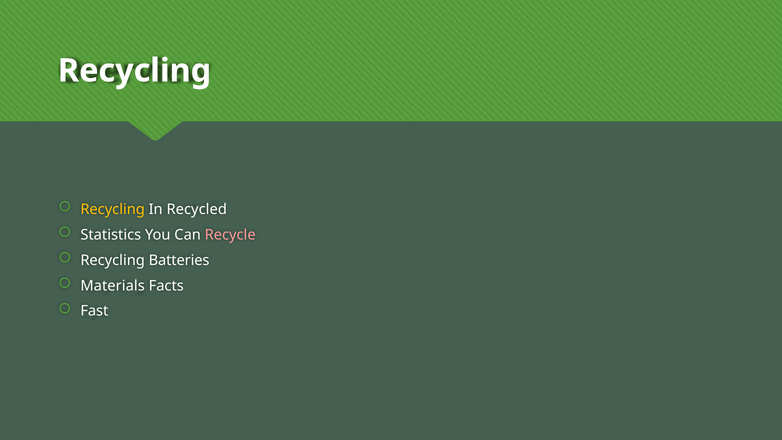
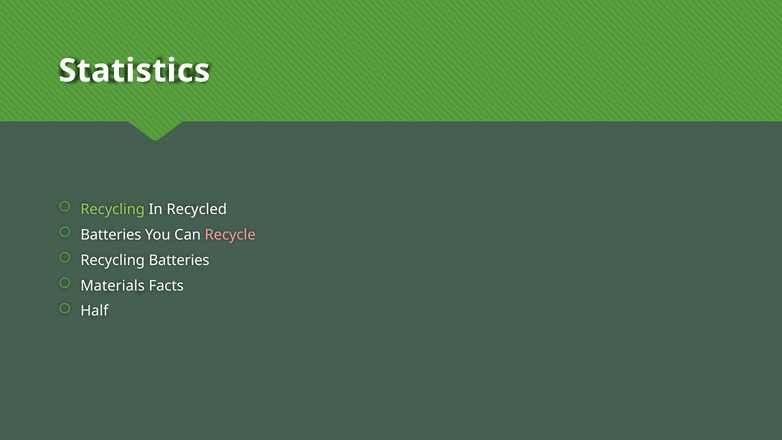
Recycling: Recycling -> Statistics (134, 71)
Recycling colour: yellow -> light green (113, 209)
Statistics: Statistics -> Batteries (111, 235)
Fast: Fast -> Half (94, 311)
